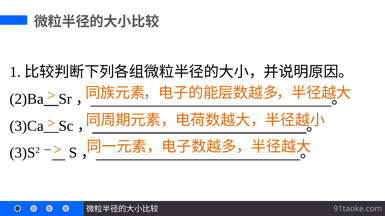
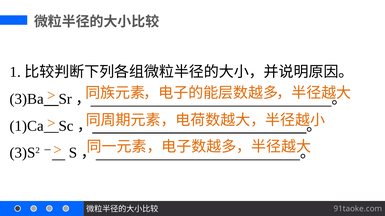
2)Ba: 2)Ba -> 3)Ba (27, 99)
3)Ca: 3)Ca -> 1)Ca (27, 126)
